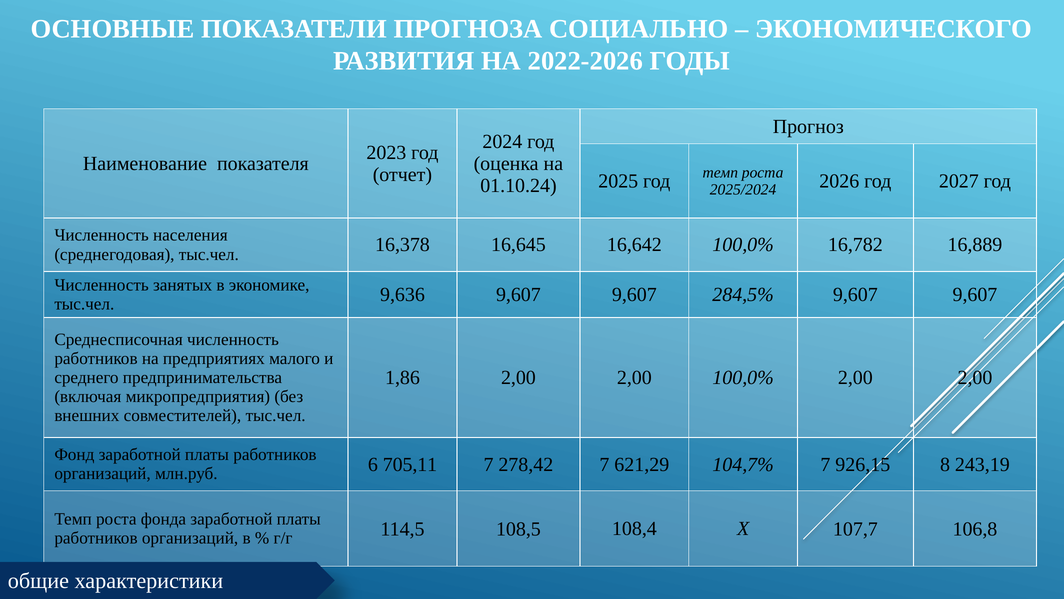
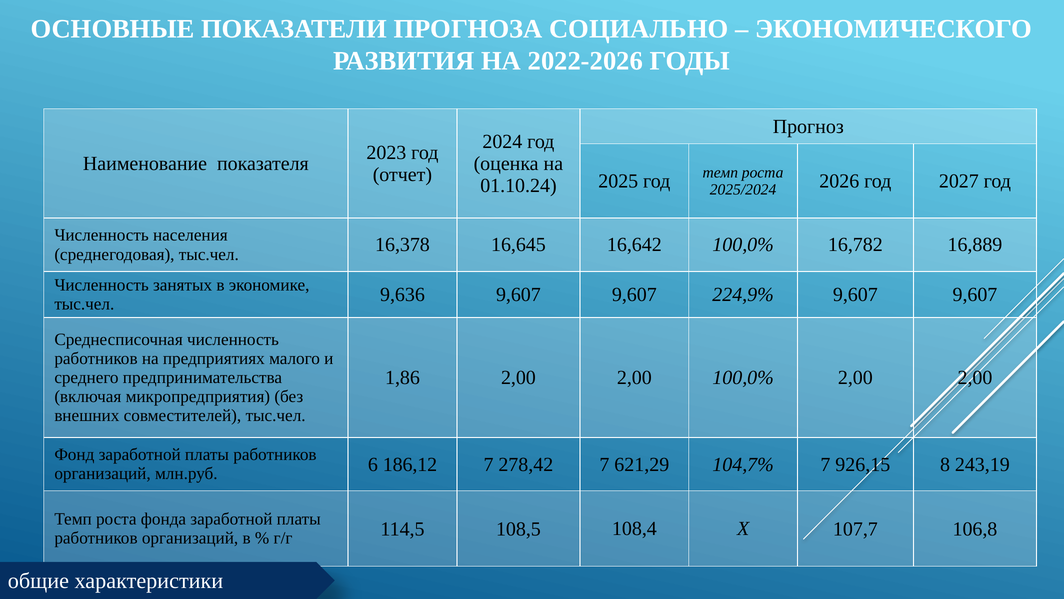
284,5%: 284,5% -> 224,9% (743, 294)
705,11: 705,11 -> 186,12 (410, 464)
